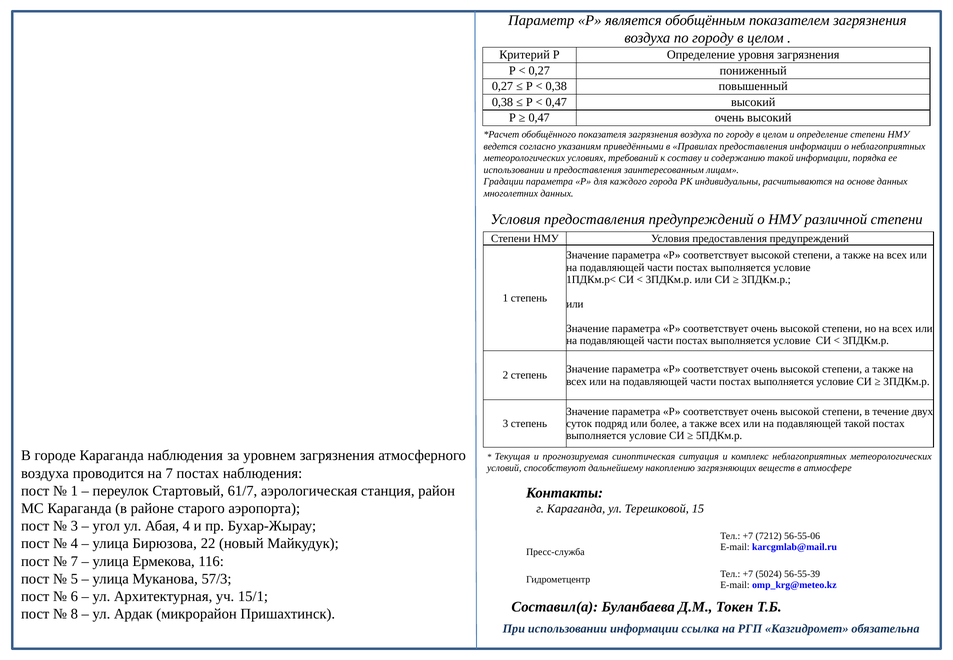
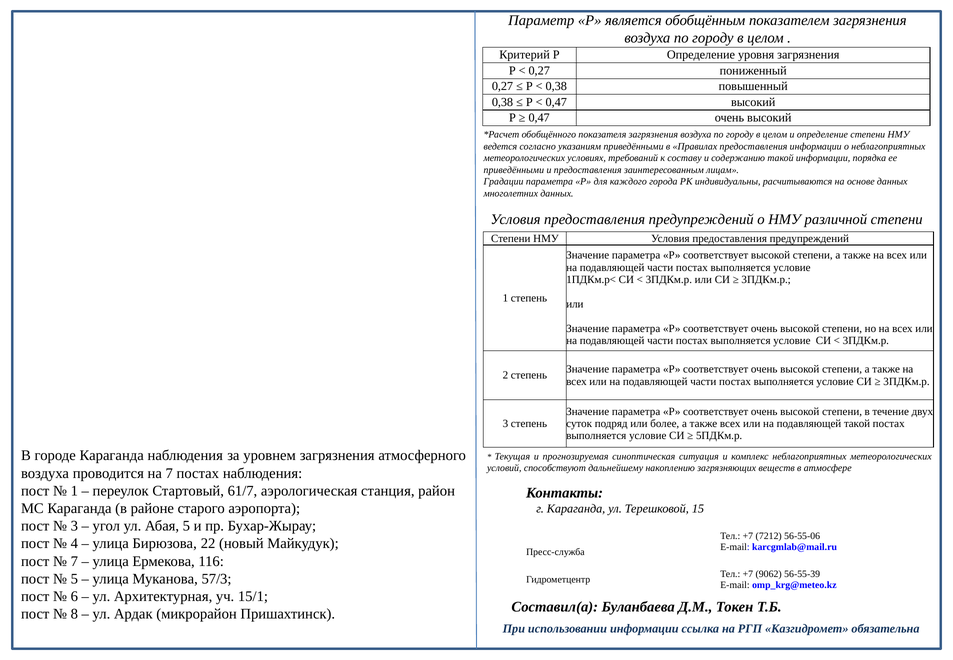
использовании: использовании -> приведёнными (514, 170)
Абая 4: 4 -> 5 (186, 526)
5024: 5024 -> 9062 (769, 574)
